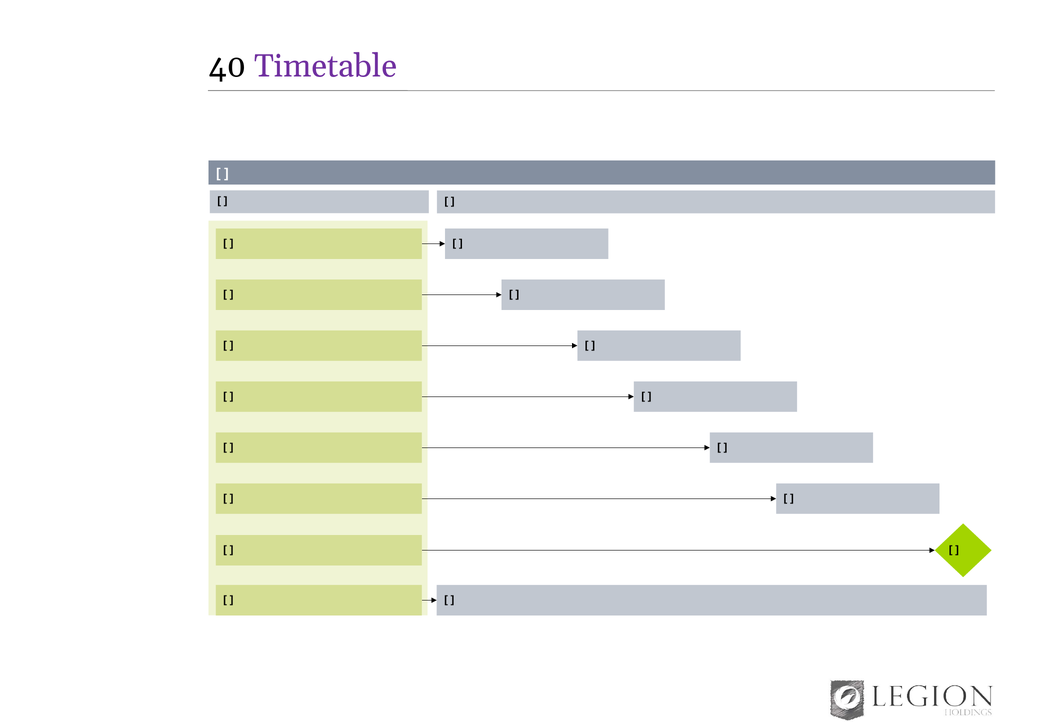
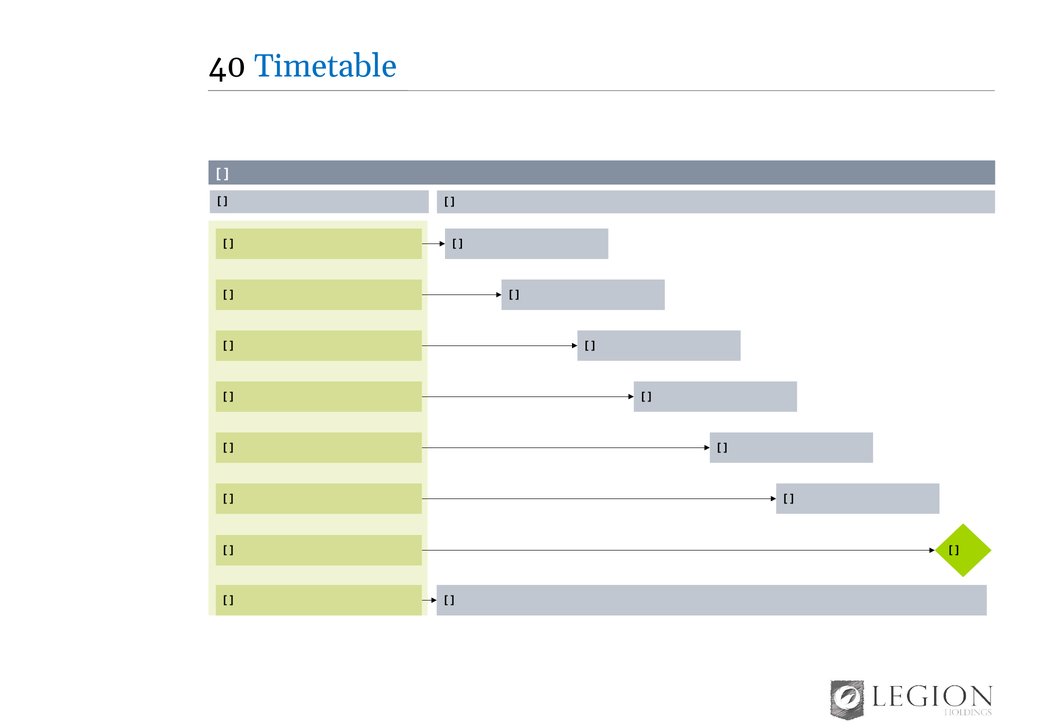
Timetable colour: purple -> blue (326, 66)
